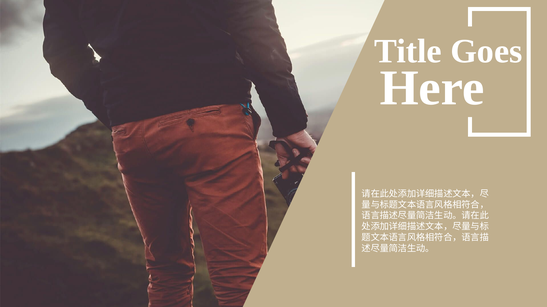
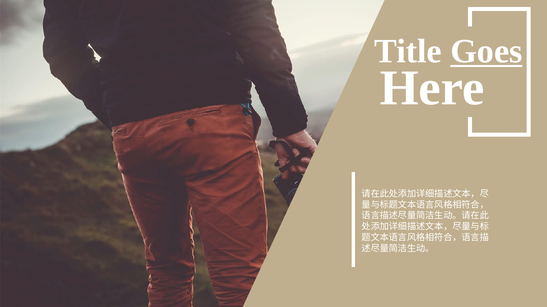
Goes underline: none -> present (486, 51)
